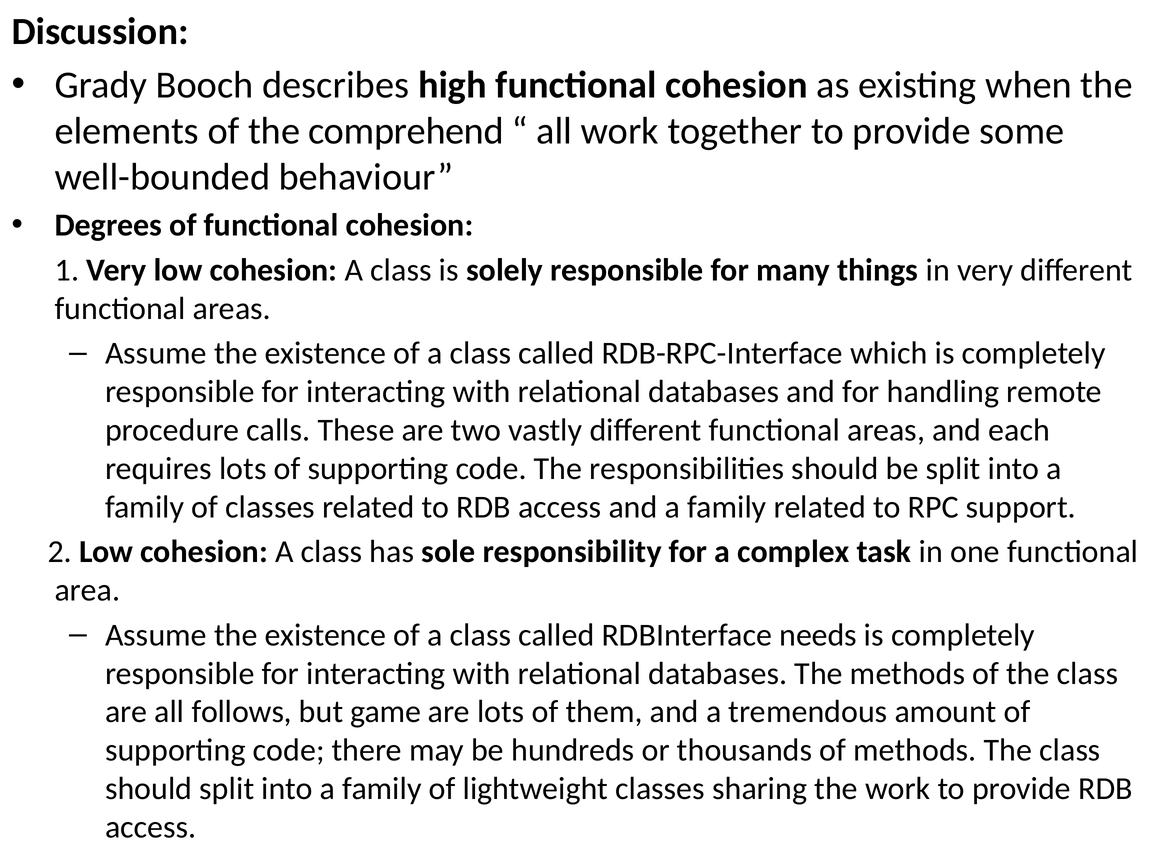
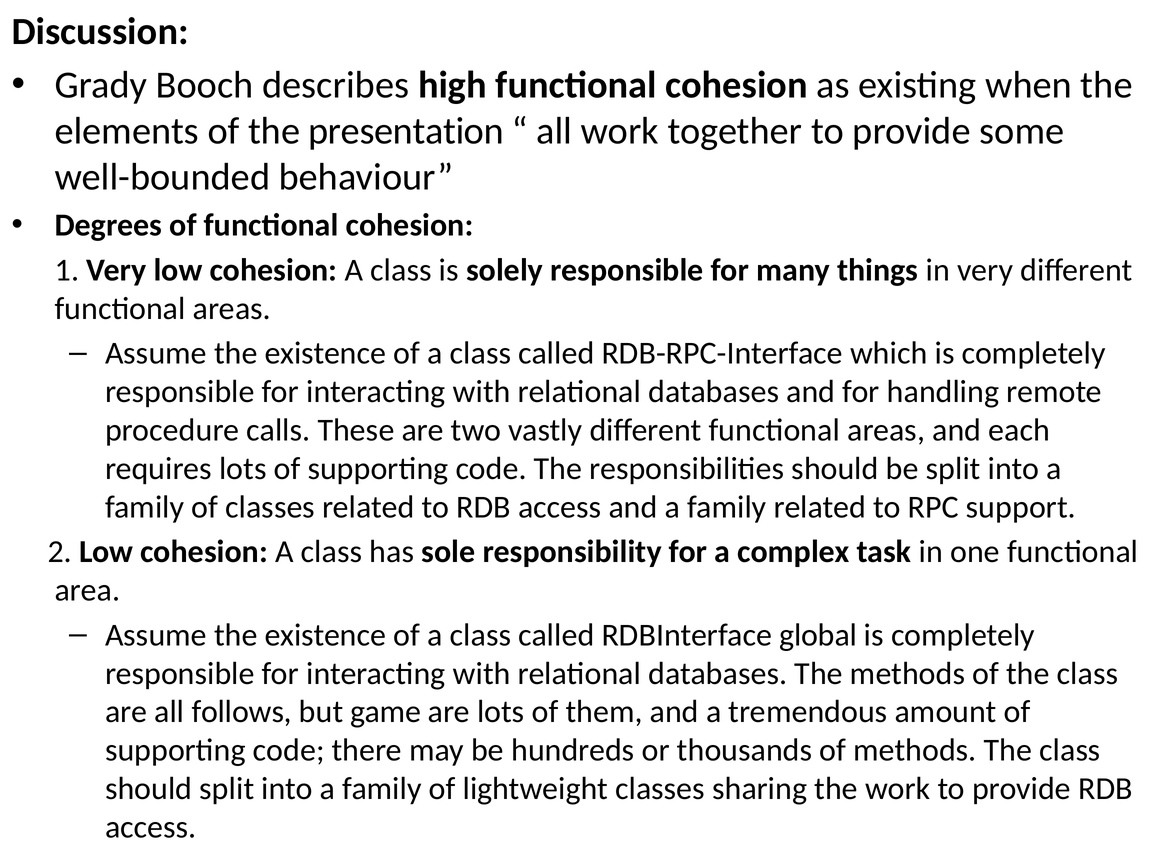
comprehend: comprehend -> presentation (406, 131)
needs: needs -> global (818, 635)
